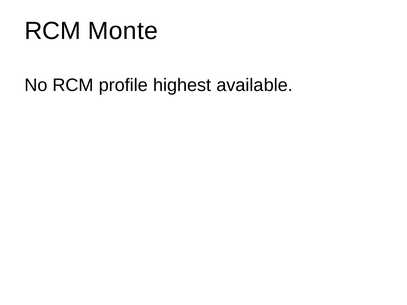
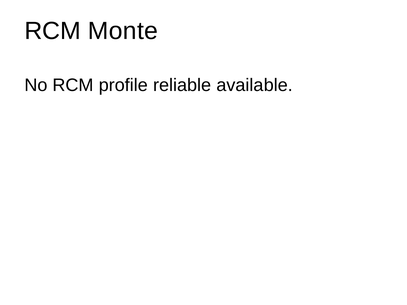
highest: highest -> reliable (182, 85)
